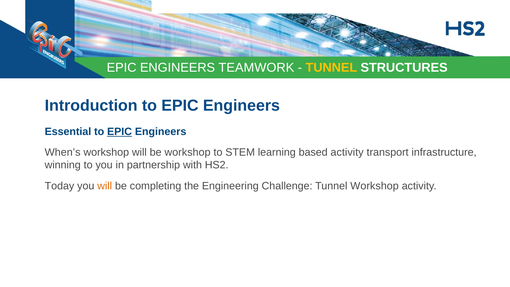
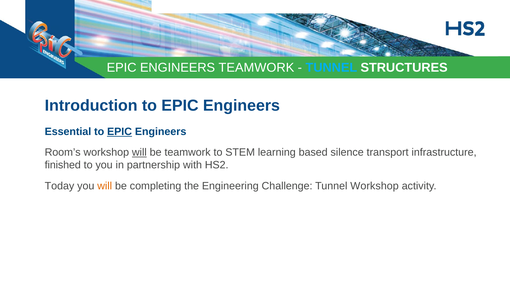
TUNNEL colour: yellow -> light blue (331, 68)
When’s: When’s -> Room’s (63, 152)
will underline: none -> present (139, 152)
be workshop: workshop -> teamwork (188, 152)
based activity: activity -> silence (347, 152)
winning: winning -> finished (63, 165)
